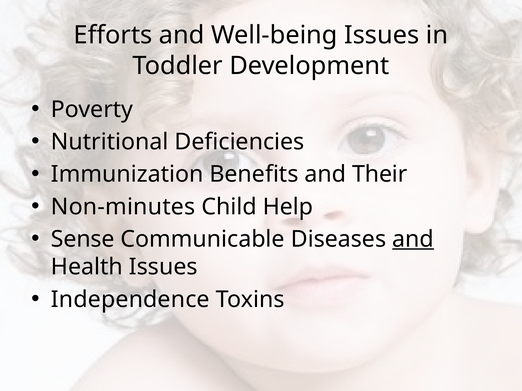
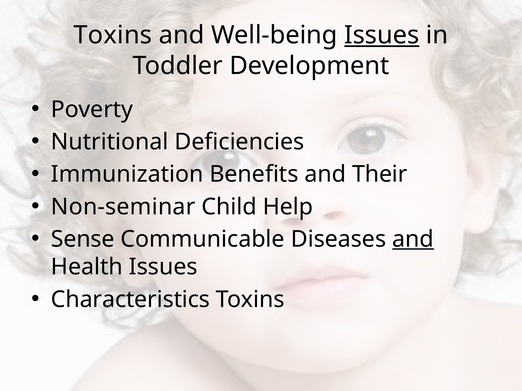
Efforts: Efforts -> Toxins (113, 35)
Issues underline: none -> present (382, 35)
Non-minutes: Non-minutes -> Non-seminar (123, 207)
Independence: Independence -> Characteristics (130, 300)
